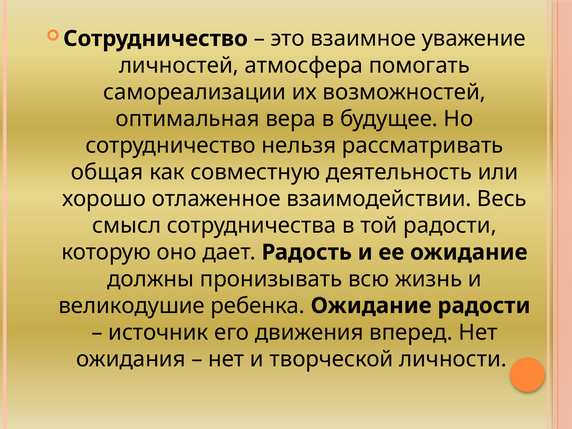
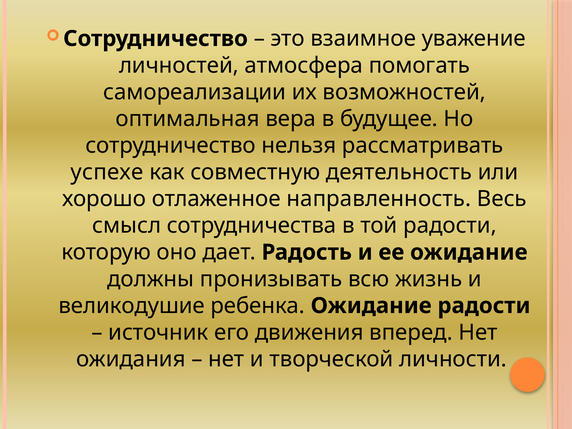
общая: общая -> успехе (107, 172)
взаимодействии: взаимодействии -> направленность (379, 199)
